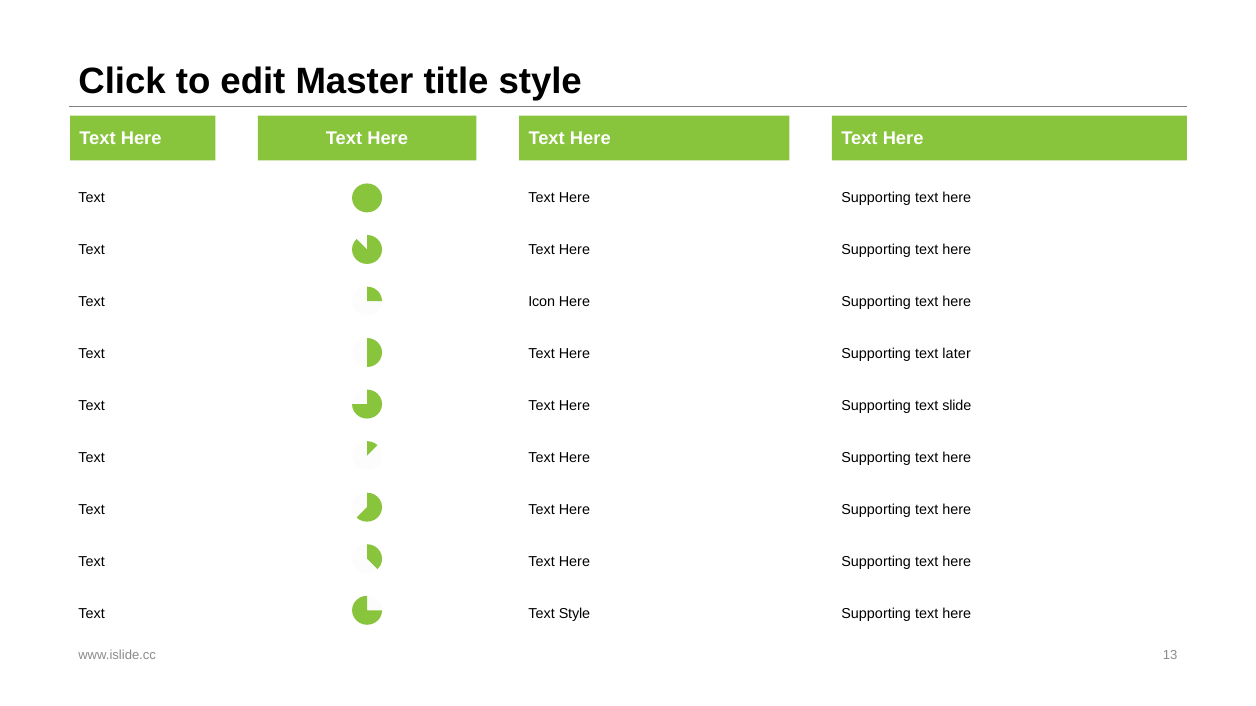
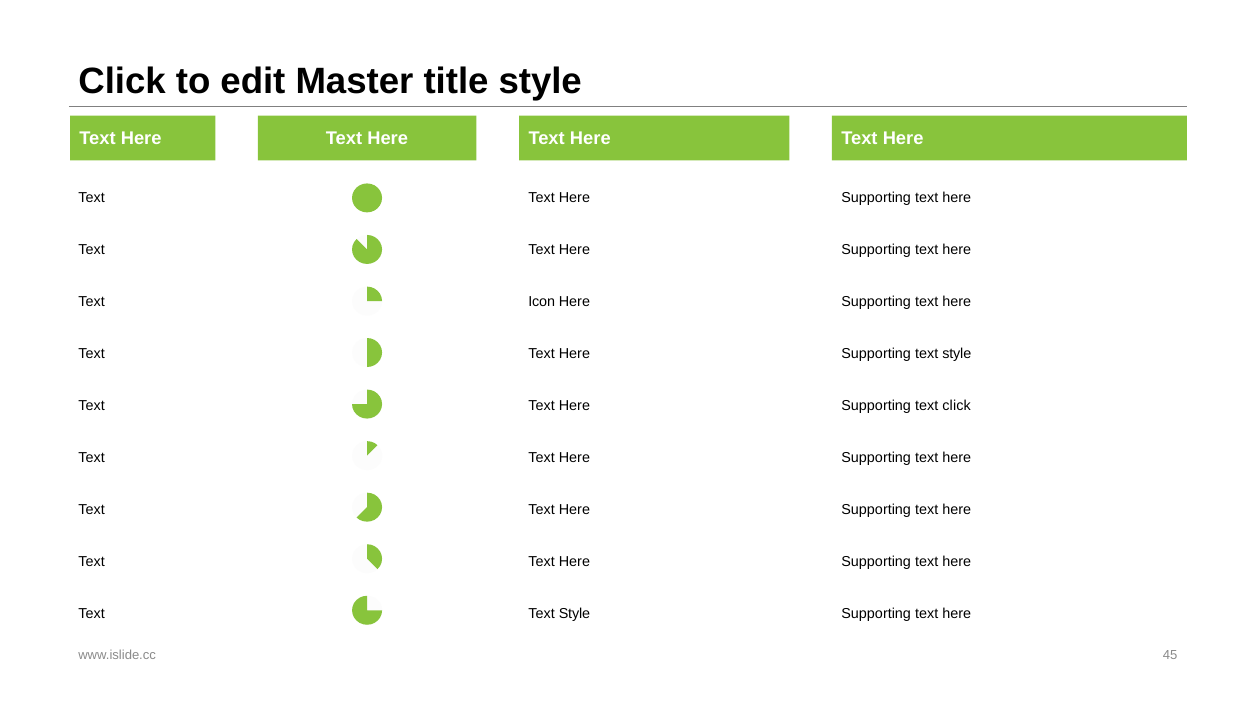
Supporting text later: later -> style (957, 354)
text slide: slide -> click (957, 406)
13: 13 -> 45 (1170, 656)
